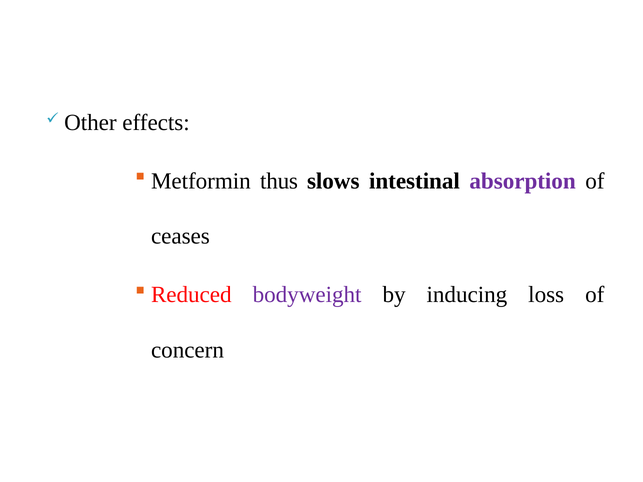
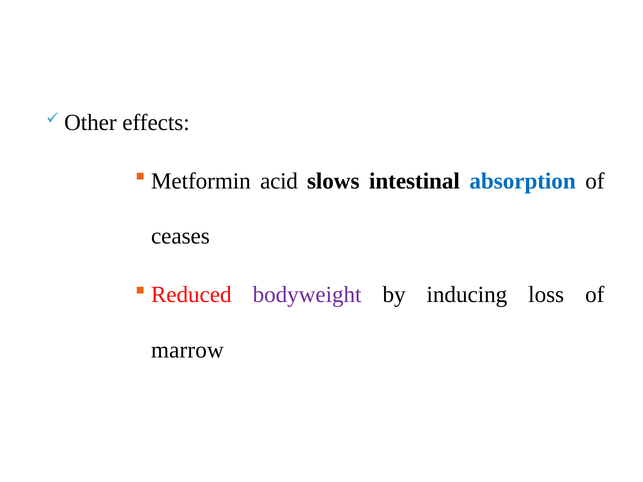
thus: thus -> acid (279, 181)
absorption colour: purple -> blue (523, 181)
concern: concern -> marrow (187, 350)
